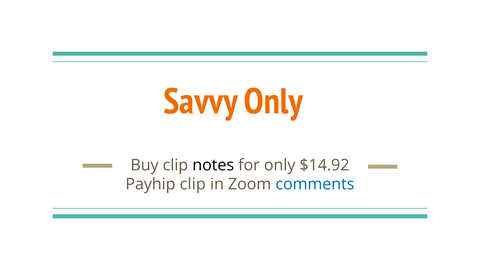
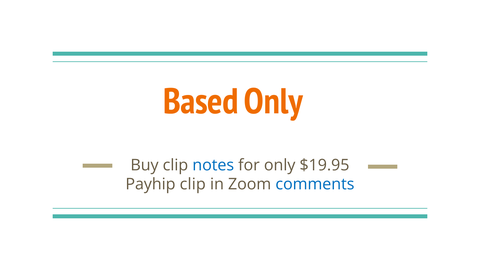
Savvy: Savvy -> Based (201, 102)
notes colour: black -> blue (213, 165)
$14.92: $14.92 -> $19.95 (324, 165)
